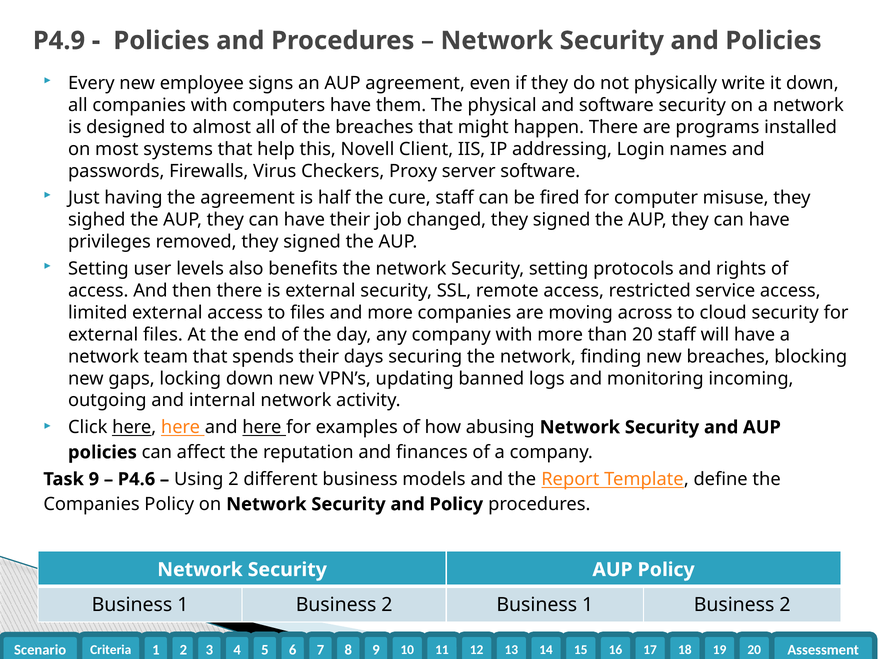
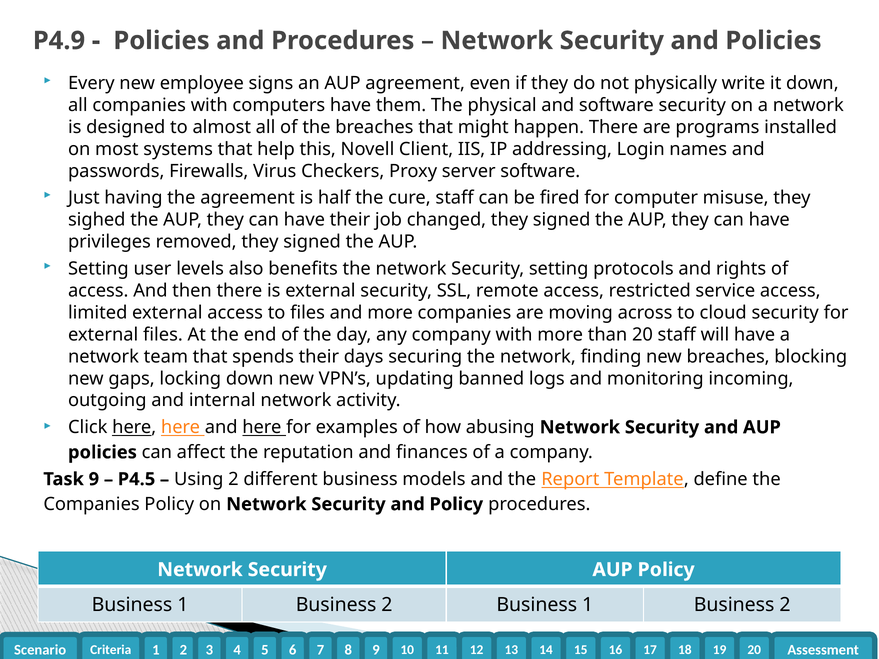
P4.6: P4.6 -> P4.5 (136, 479)
